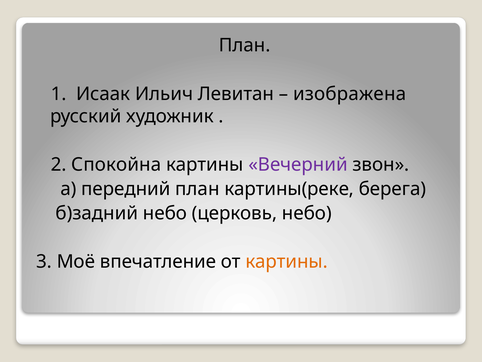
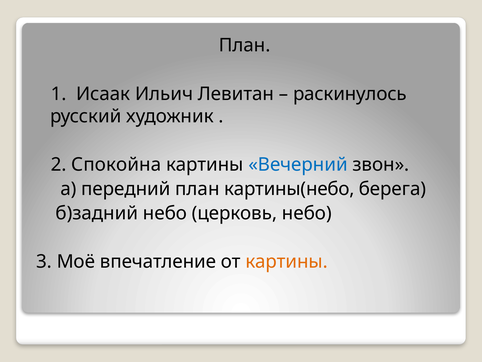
изображена: изображена -> раскинулось (350, 94)
Вечерний colour: purple -> blue (298, 165)
картины(реке: картины(реке -> картины(небо (289, 189)
